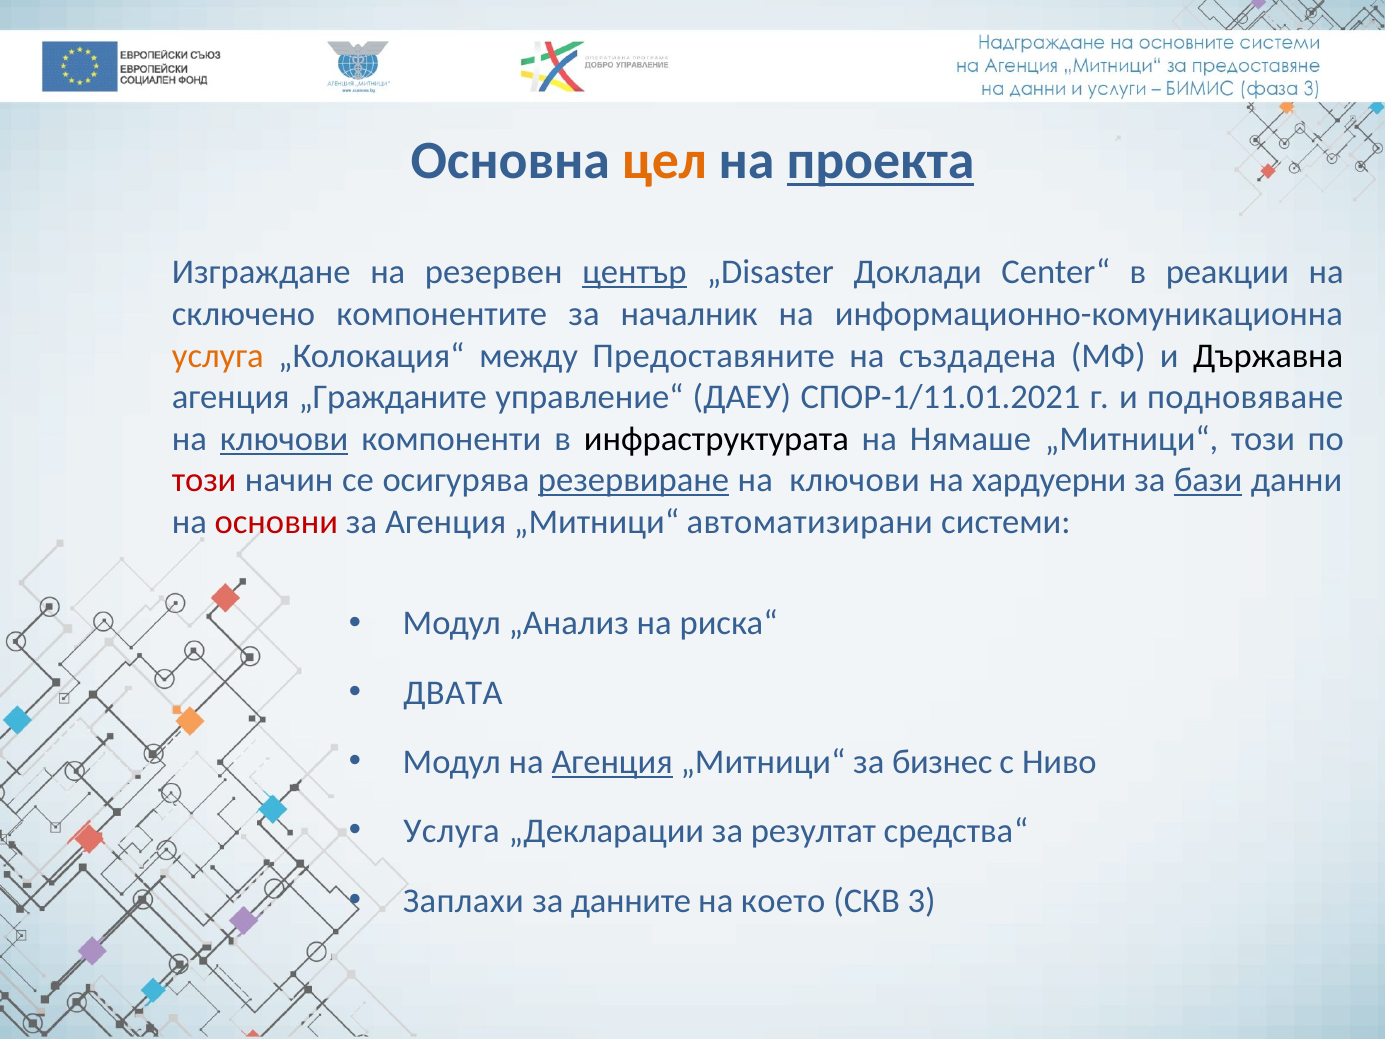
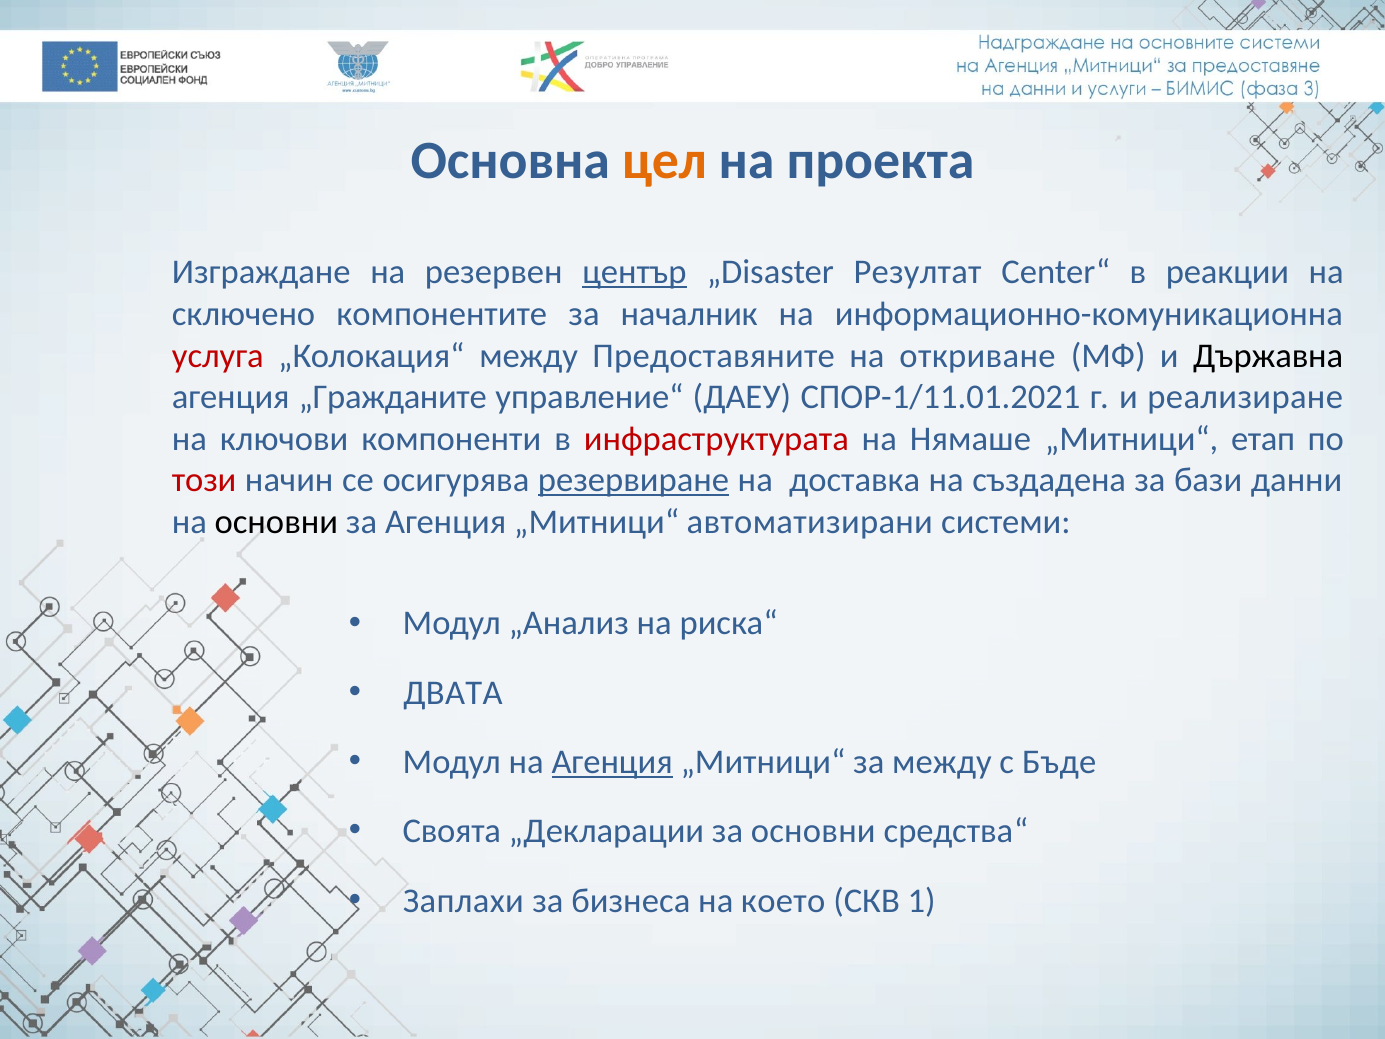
проекта underline: present -> none (880, 161)
Доклади: Доклади -> Резултат (918, 272)
услуга colour: orange -> red (218, 356)
създадена: създадена -> откриване (978, 356)
подновяване: подновяване -> реализиране (1245, 397)
ключови underline: present -> none (284, 439)
инфраструктурата colour: black -> red (716, 439)
„Митници“ този: този -> етап (1263, 439)
ключови: ключови -> доставка (855, 480)
хардуерни: хардуерни -> създадена (1049, 480)
бази underline: present -> none (1208, 480)
основни colour: red -> black (276, 522)
за бизнес: бизнес -> между (942, 762)
Ниво: Ниво -> Бъде (1059, 762)
Услуга: Услуга -> Своята (452, 831)
за резултат: резултат -> основни (813, 831)
данните: данните -> бизнеса (631, 900)
3: 3 -> 1 (922, 900)
